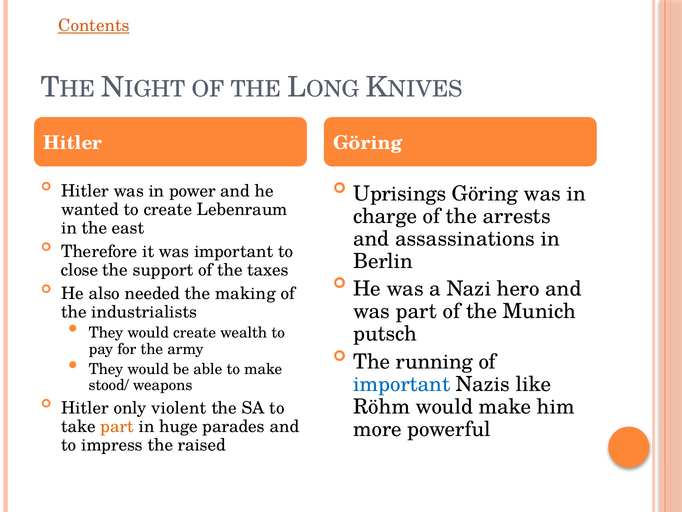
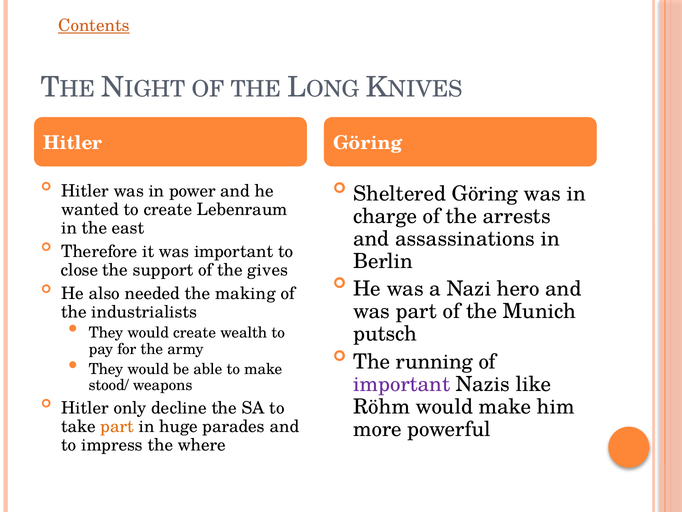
Uprisings: Uprisings -> Sheltered (400, 194)
taxes: taxes -> gives (268, 270)
important colour: blue -> purple (402, 384)
violent: violent -> decline (179, 408)
raised: raised -> where (202, 445)
